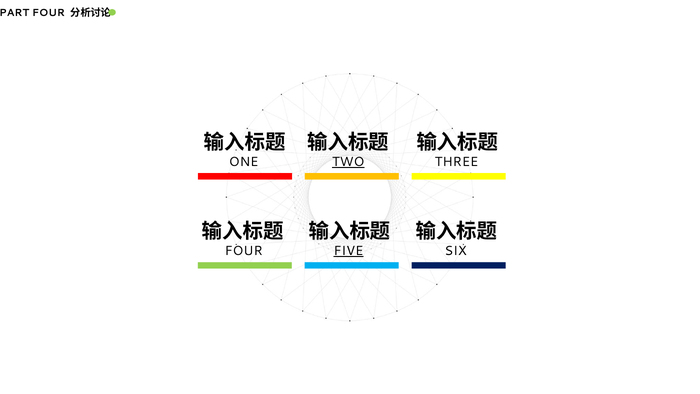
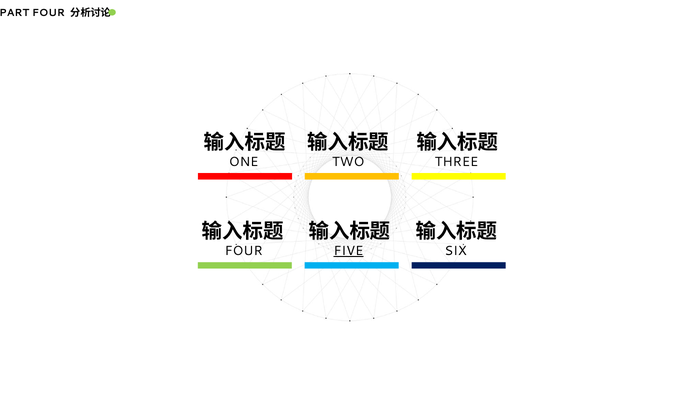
TWO underline: present -> none (348, 162)
